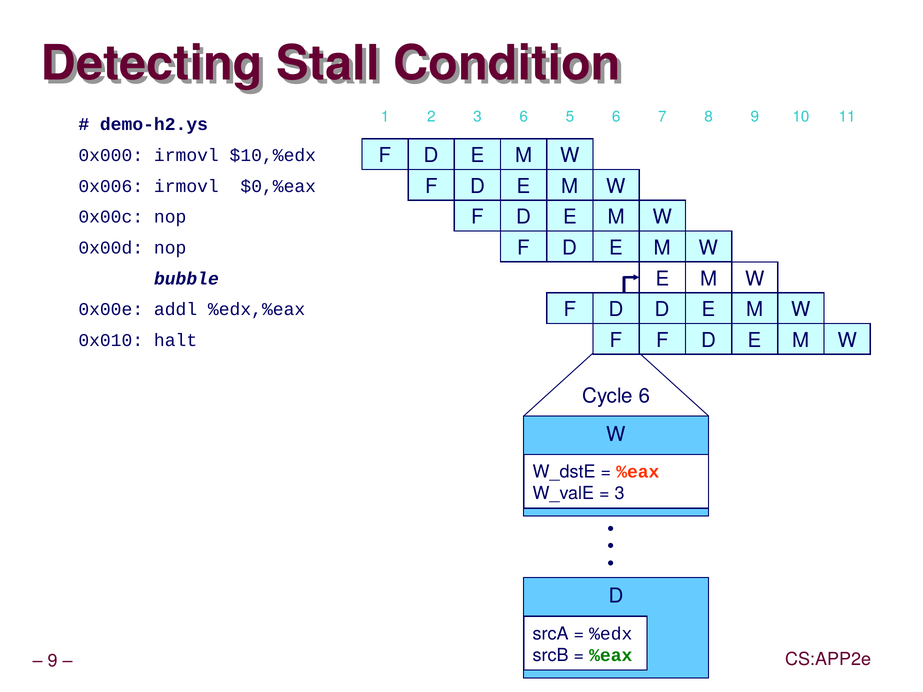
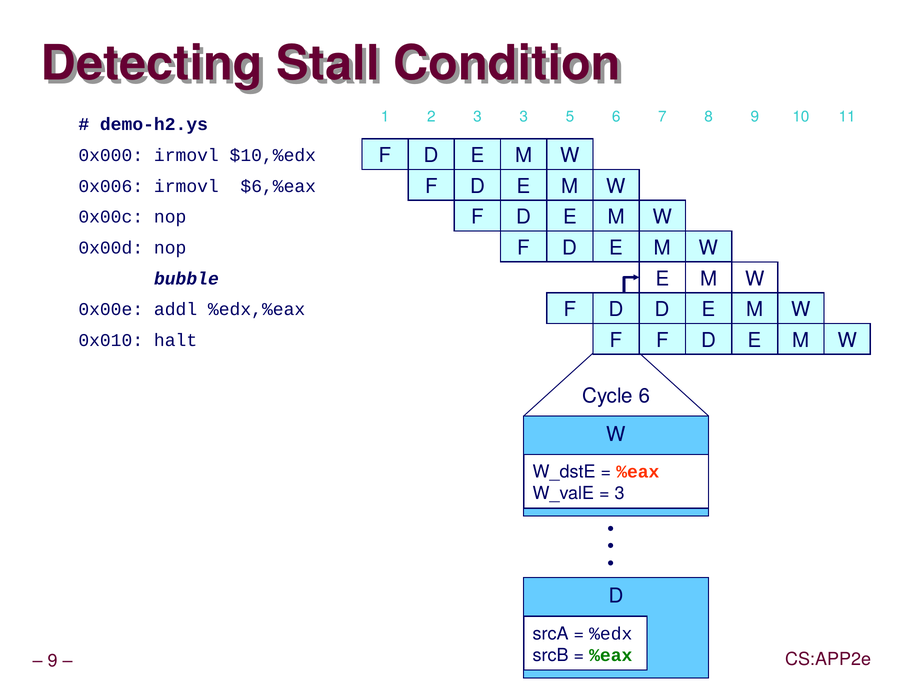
3 6: 6 -> 3 (524, 117)
$0,%eax: $0,%eax -> $6,%eax (278, 186)
